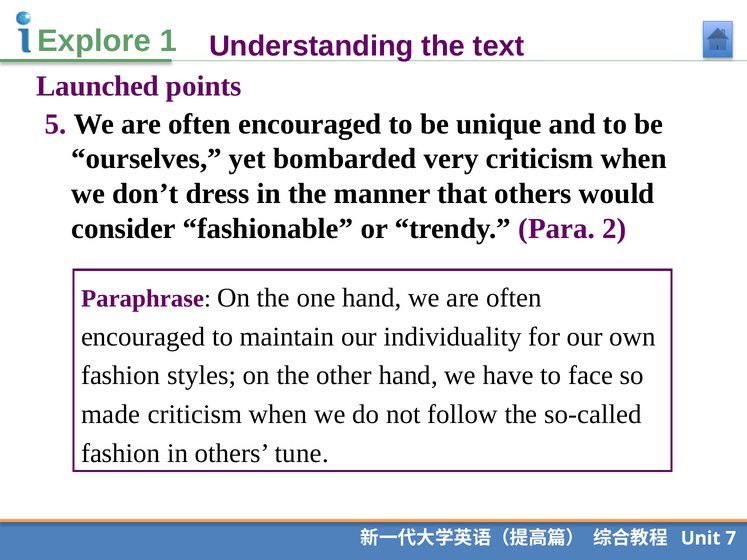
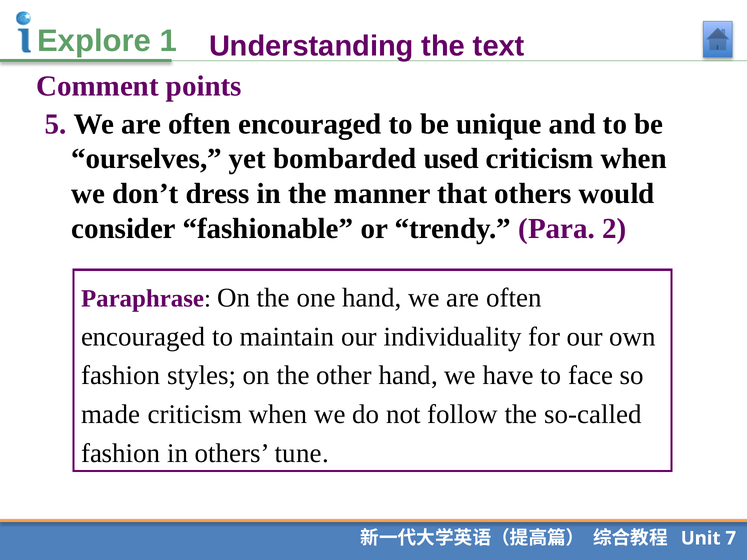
Launched: Launched -> Comment (98, 86)
very: very -> used (451, 159)
